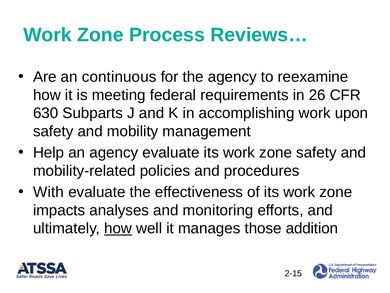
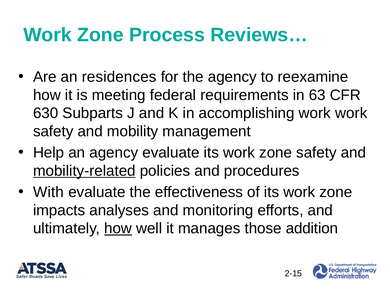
continuous: continuous -> residences (119, 77)
26: 26 -> 63 (317, 95)
work upon: upon -> work (351, 113)
mobility-related underline: none -> present (84, 171)
